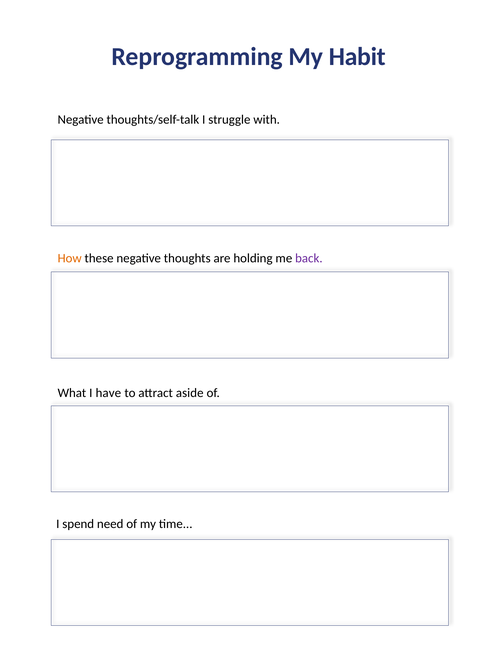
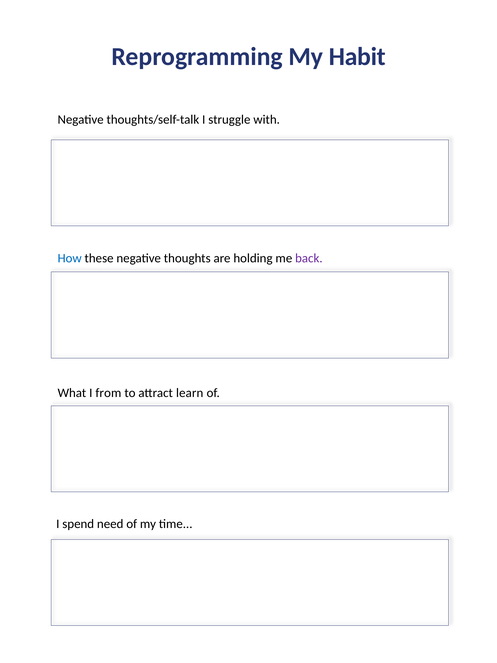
How colour: orange -> blue (70, 258)
have: have -> from (108, 393)
aside: aside -> learn (190, 393)
